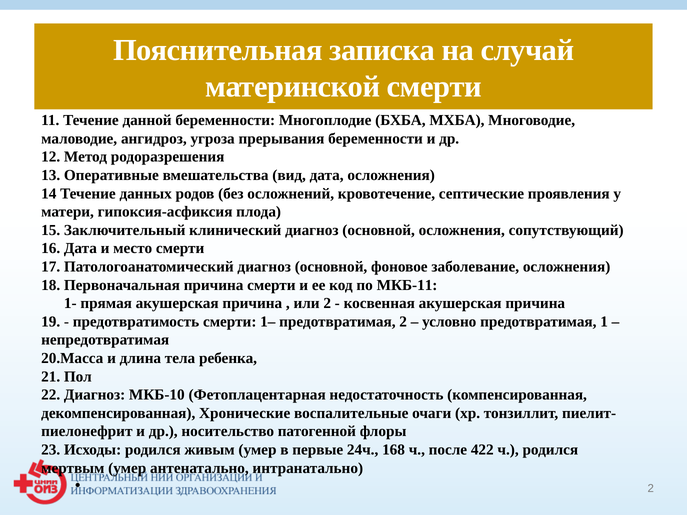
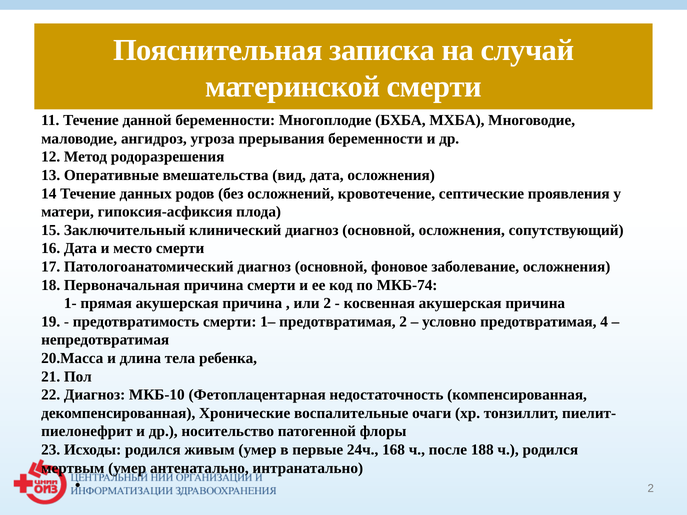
МКБ-11: МКБ-11 -> МКБ-74 (407, 285)
1: 1 -> 4 (604, 322)
422: 422 -> 188 (482, 450)
